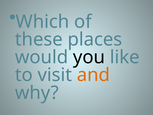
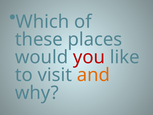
you colour: black -> red (89, 57)
